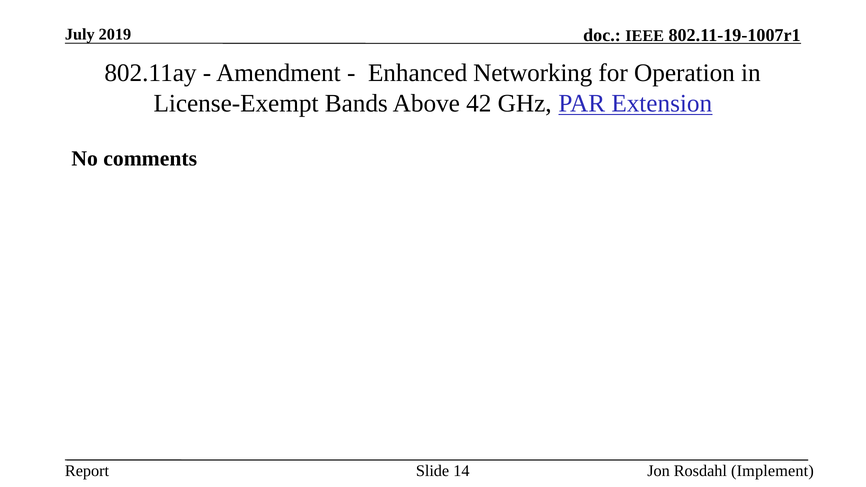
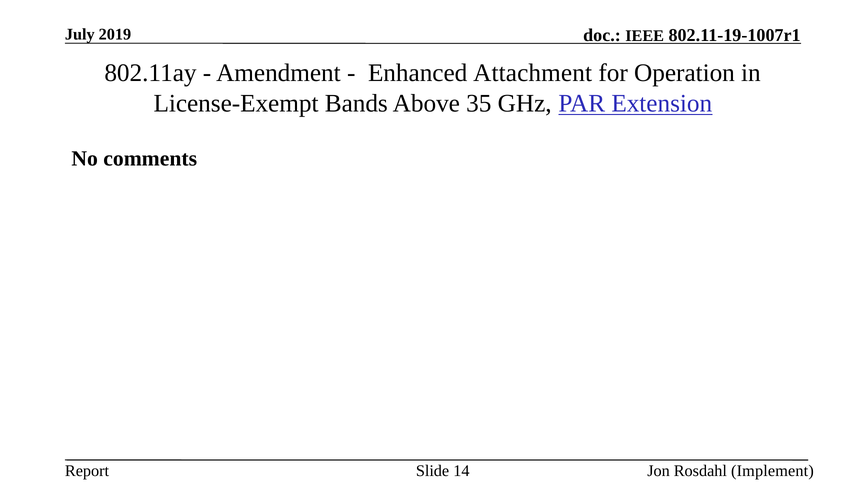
Networking: Networking -> Attachment (533, 73)
42: 42 -> 35 (479, 103)
